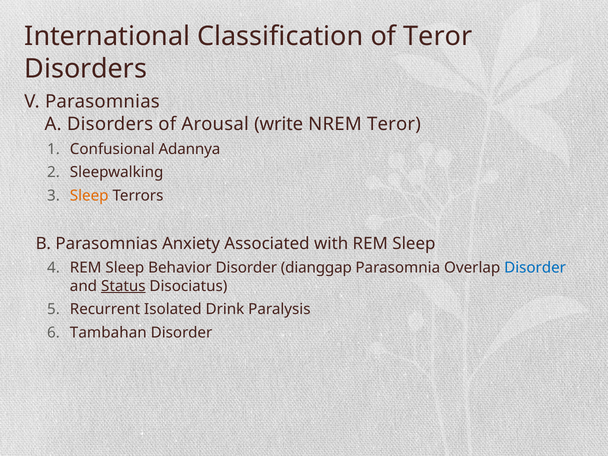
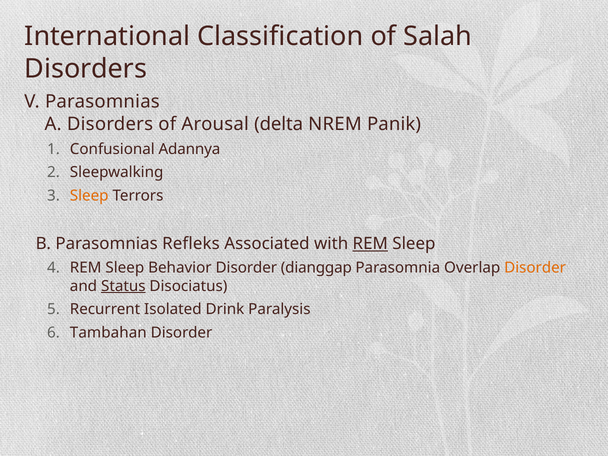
of Teror: Teror -> Salah (438, 36)
write: write -> delta (279, 124)
NREM Teror: Teror -> Panik (394, 124)
Anxiety: Anxiety -> Refleks (191, 244)
REM underline: none -> present (370, 244)
Disorder colour: blue -> orange (535, 268)
